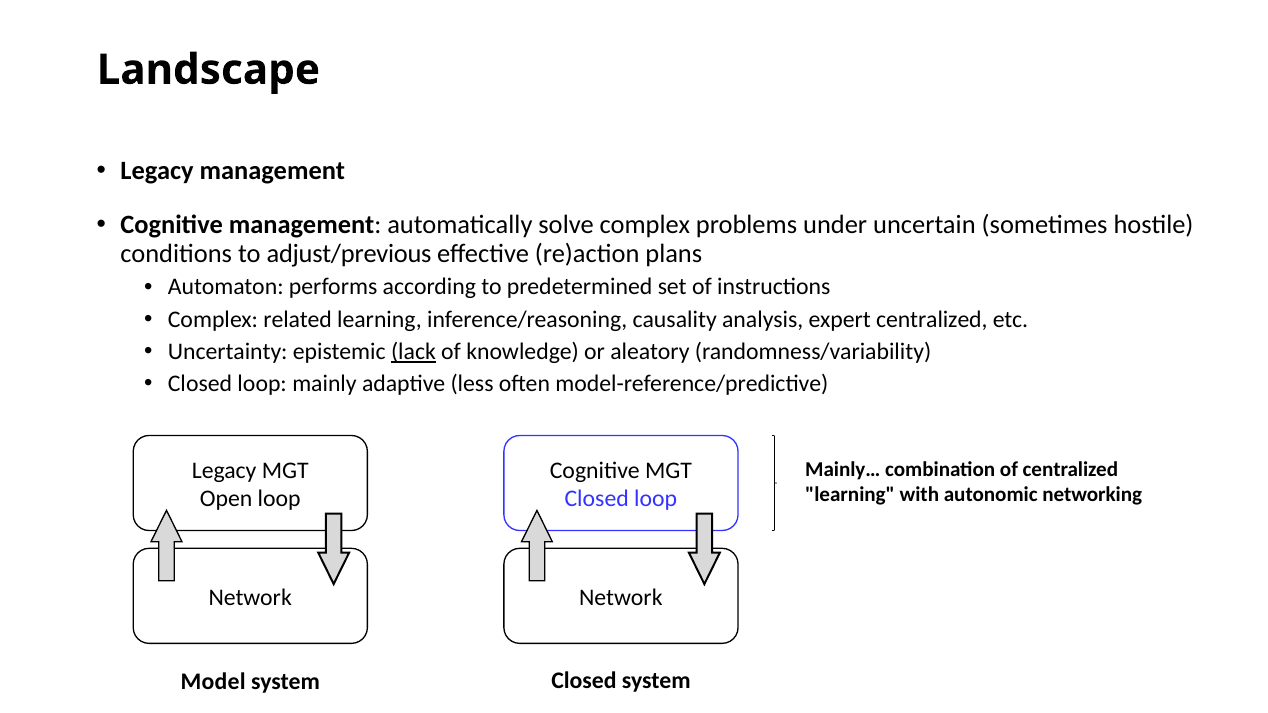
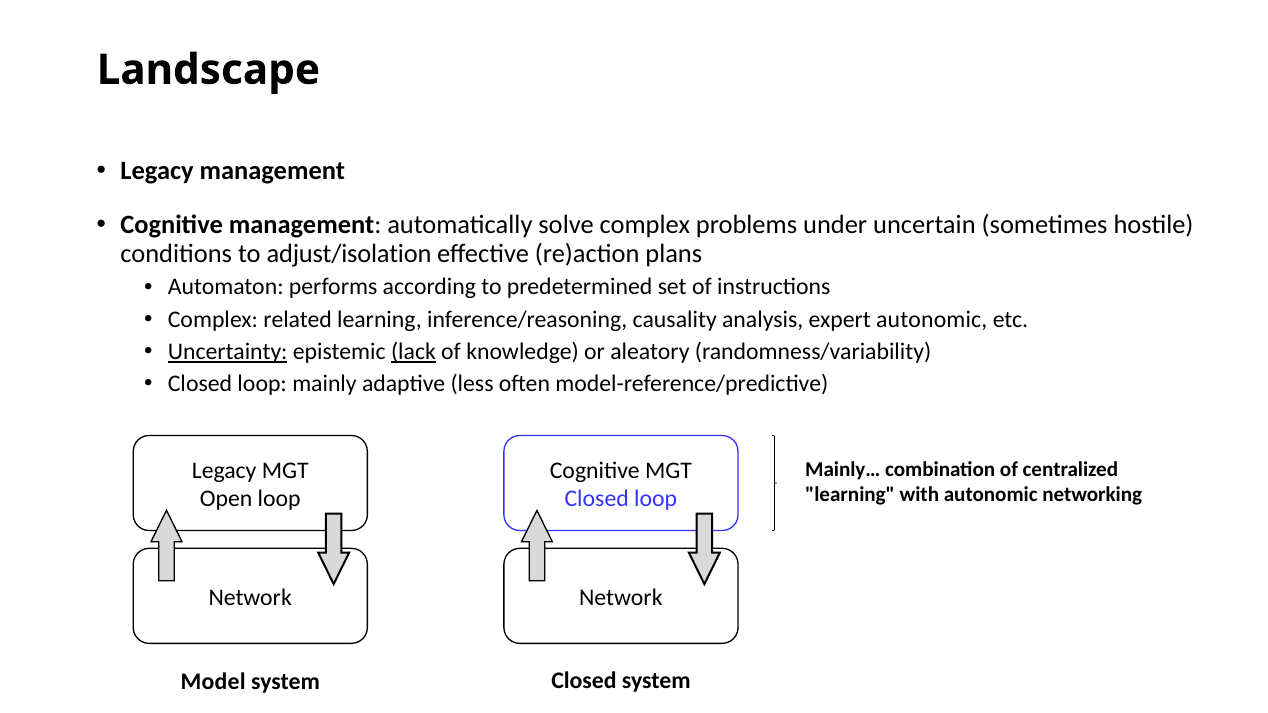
adjust/previous: adjust/previous -> adjust/isolation (349, 253)
expert centralized: centralized -> autonomic (932, 319)
Uncertainty underline: none -> present (228, 352)
